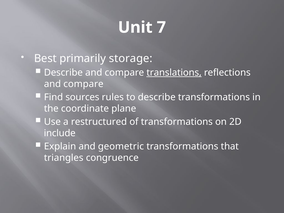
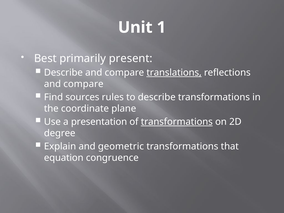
7: 7 -> 1 (161, 27)
storage: storage -> present (131, 58)
restructured: restructured -> presentation (99, 122)
transformations underline: none -> present (177, 122)
include: include -> degree (60, 133)
triangles: triangles -> equation (64, 158)
